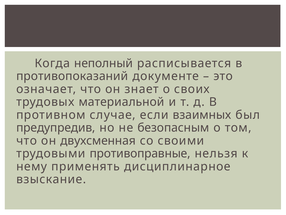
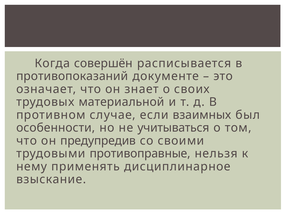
неполный: неполный -> совершён (103, 63)
предупредив: предупредив -> особенности (56, 128)
безопасным: безопасным -> учитываться (173, 128)
двухсменная: двухсменная -> предупредив (98, 140)
